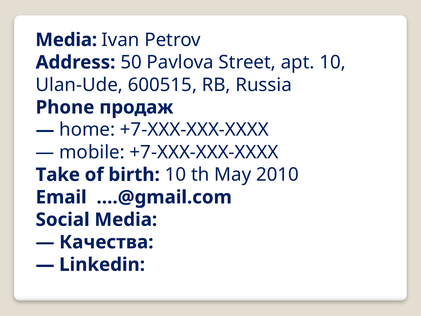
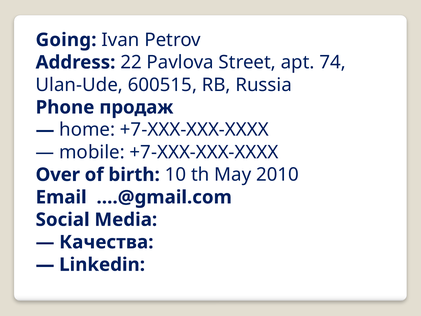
Media: Media -> Going (66, 40)
50: 50 -> 22 (131, 62)
apt 10: 10 -> 74 (333, 62)
Take: Take -> Over (58, 175)
